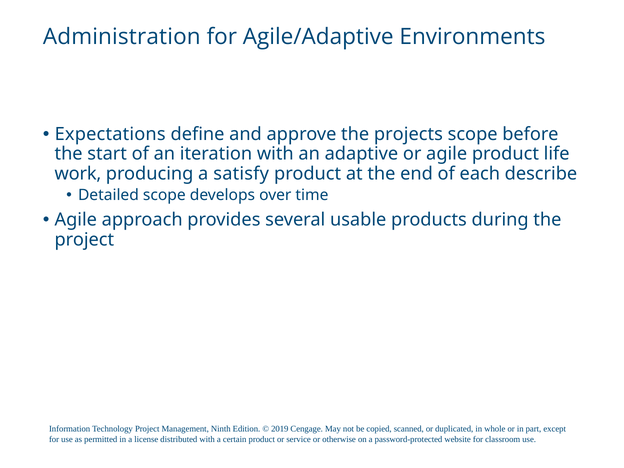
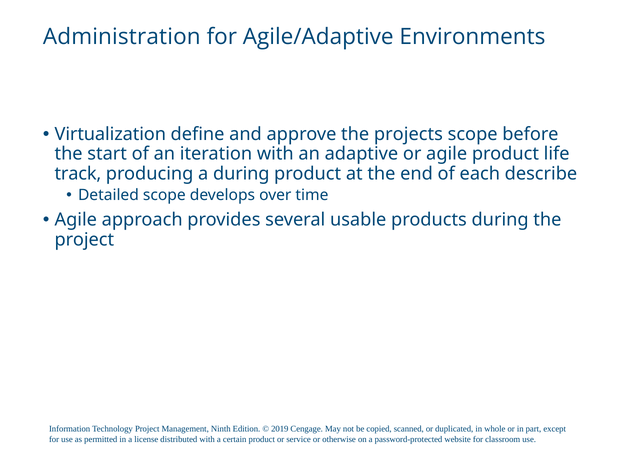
Expectations: Expectations -> Virtualization (110, 134)
work: work -> track (78, 174)
a satisfy: satisfy -> during (241, 174)
